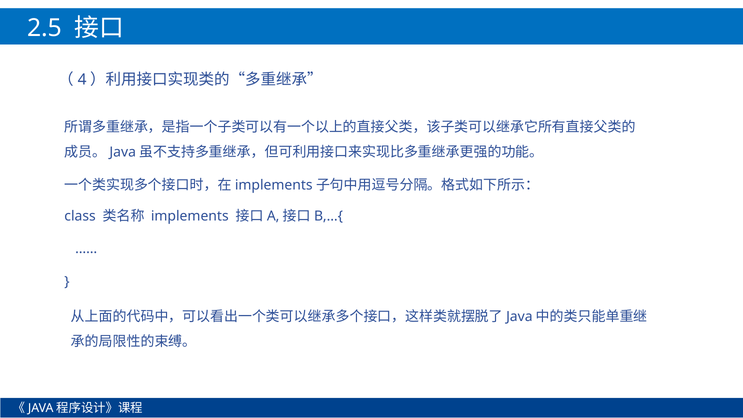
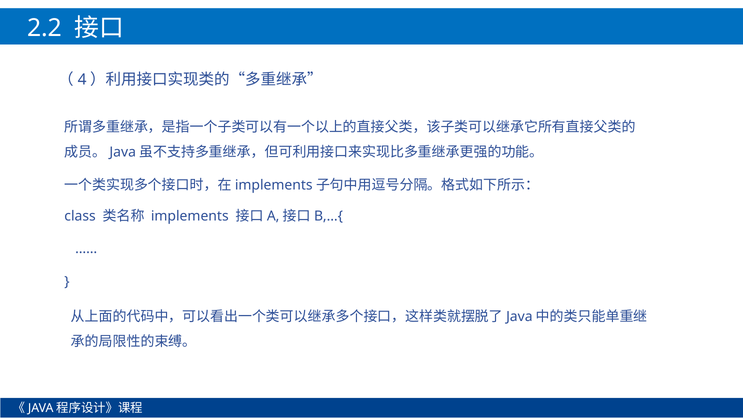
2.5: 2.5 -> 2.2 (45, 28)
